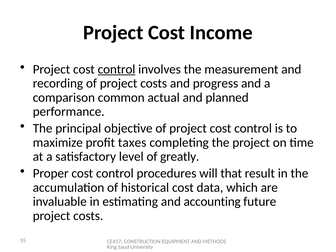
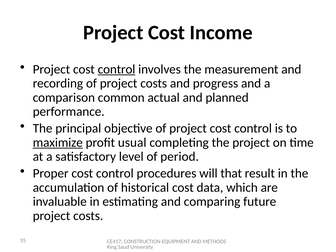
maximize underline: none -> present (58, 142)
taxes: taxes -> usual (132, 142)
greatly: greatly -> period (180, 157)
accounting: accounting -> comparing (212, 202)
